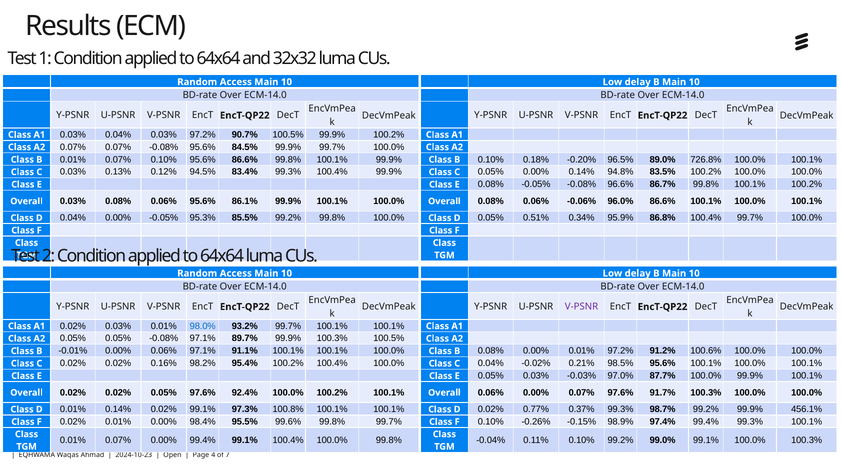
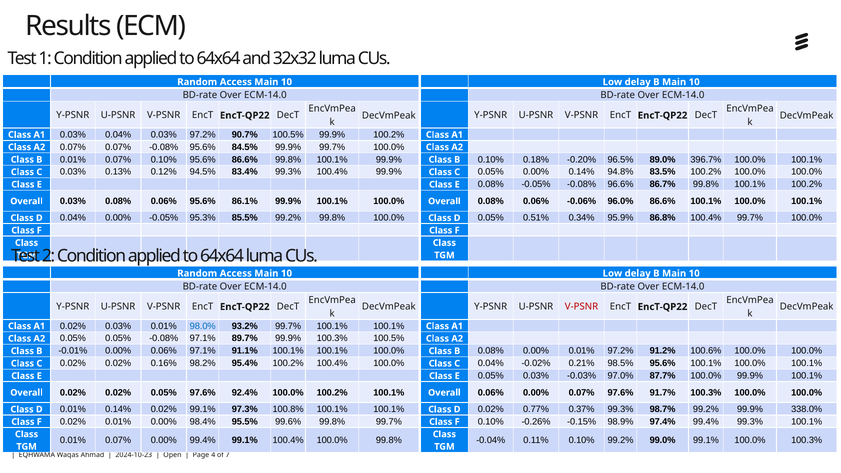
726.8%: 726.8% -> 396.7% (706, 159)
V-PSNR colour: purple -> red (582, 307)
456.1%: 456.1% -> 338.0% (807, 409)
